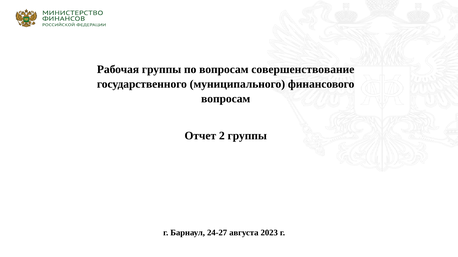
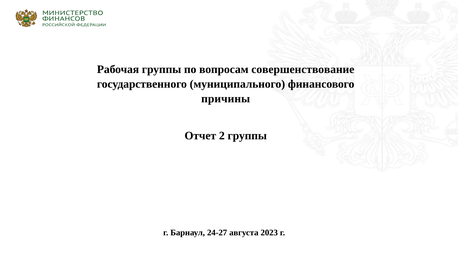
вопросам: вопросам -> причины (226, 99)
